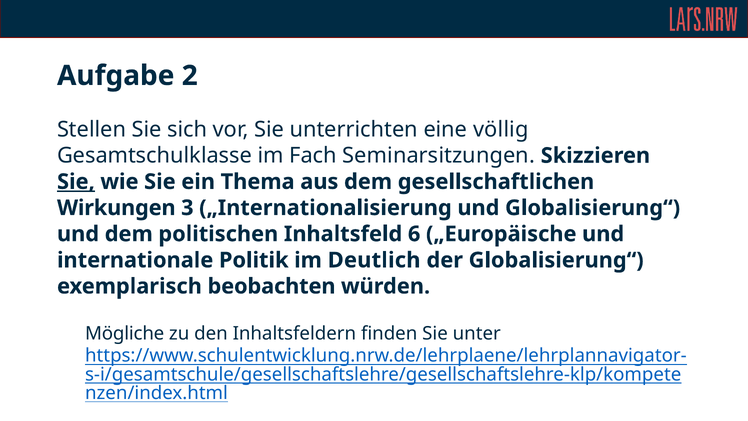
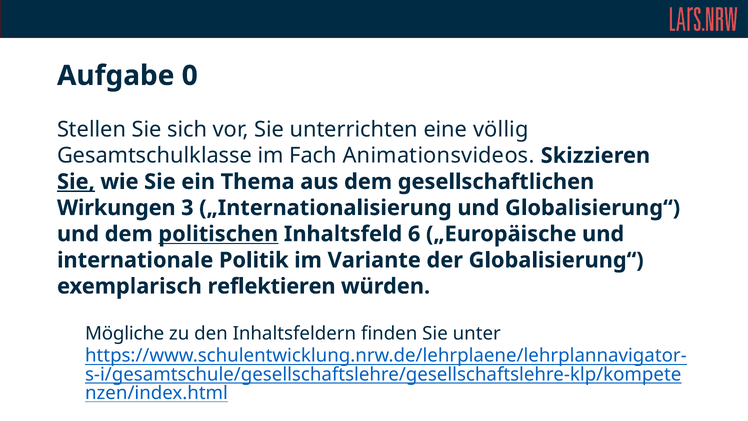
2: 2 -> 0 (190, 76)
Seminarsitzungen: Seminarsitzungen -> Animationsvideos (439, 156)
politischen underline: none -> present (218, 234)
Deutlich: Deutlich -> Variante (374, 260)
beobachten: beobachten -> reflektieren (272, 286)
